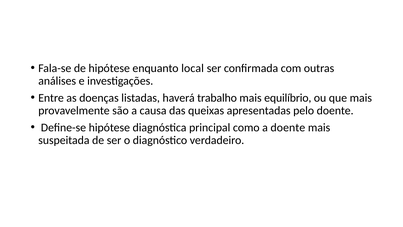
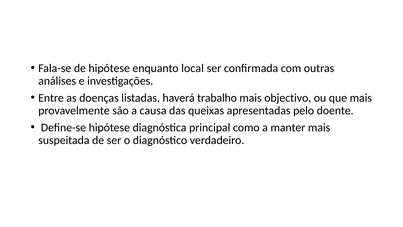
equilíbrio: equilíbrio -> objectivo (288, 98)
a doente: doente -> manter (288, 127)
